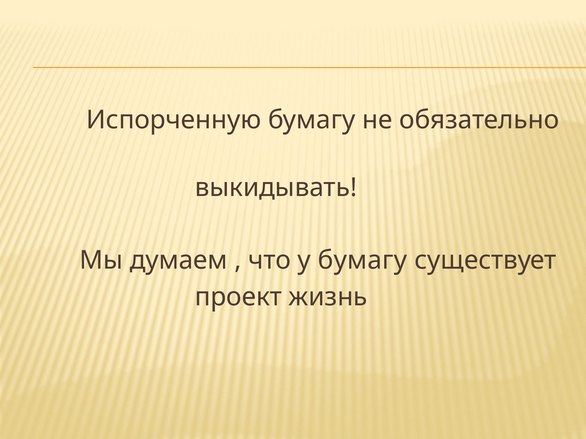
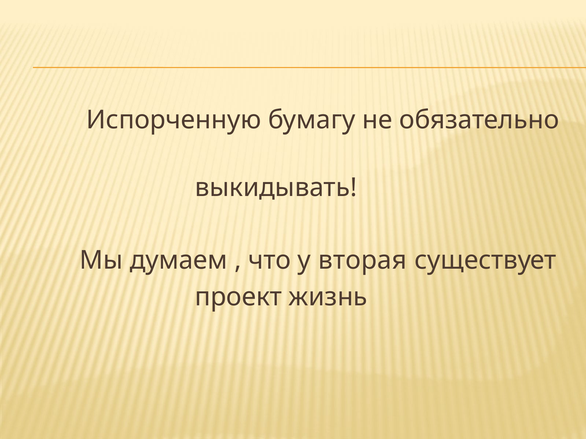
у бумагу: бумагу -> вторая (363, 261)
